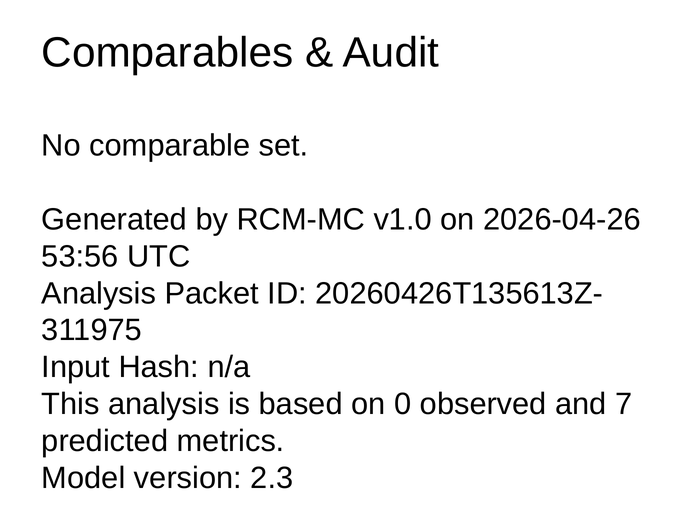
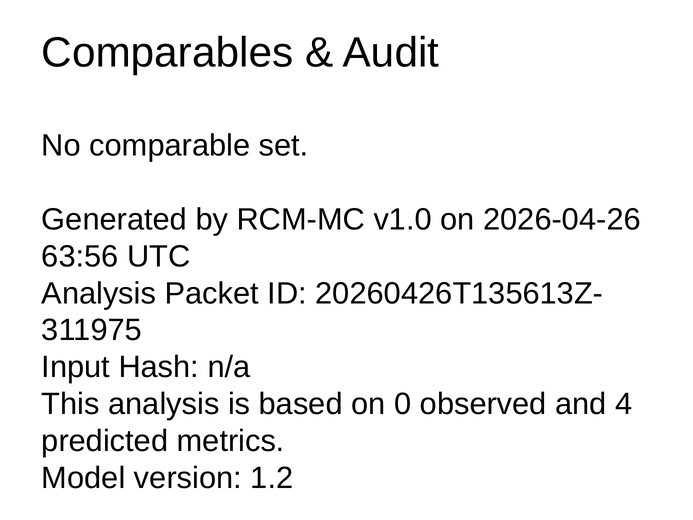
53:56: 53:56 -> 63:56 (80, 256)
7: 7 -> 4 (624, 404)
2.3: 2.3 -> 1.2 (272, 478)
